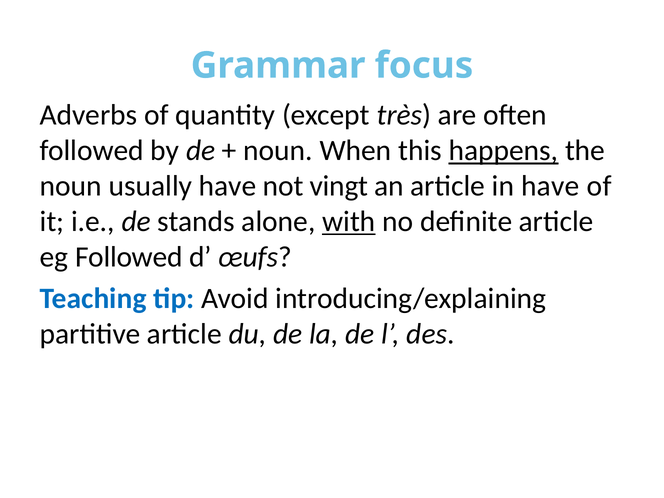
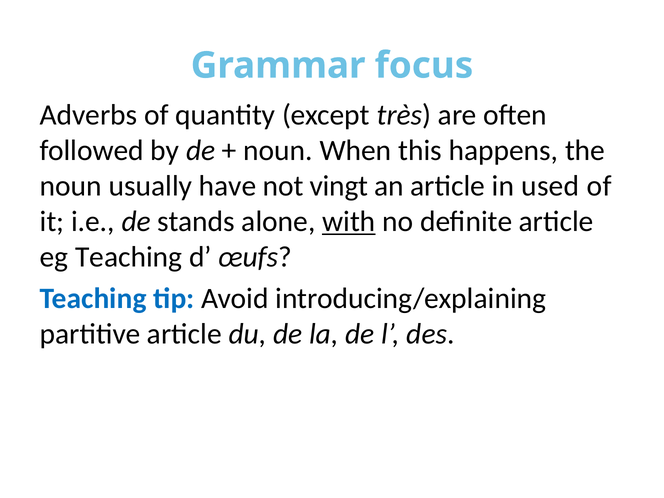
happens underline: present -> none (503, 151)
in have: have -> used (550, 186)
eg Followed: Followed -> Teaching (129, 257)
